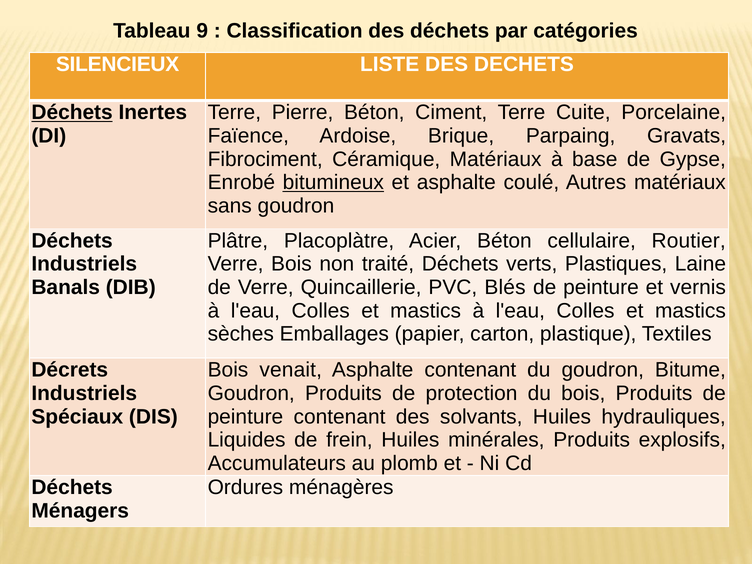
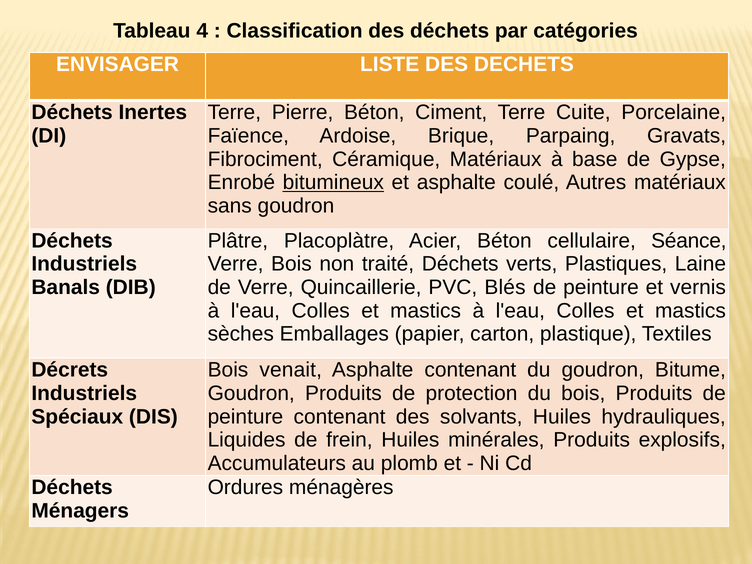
9: 9 -> 4 (202, 31)
SILENCIEUX: SILENCIEUX -> ENVISAGER (117, 65)
Déchets underline: present -> none (72, 113)
Routier: Routier -> Séance (689, 241)
